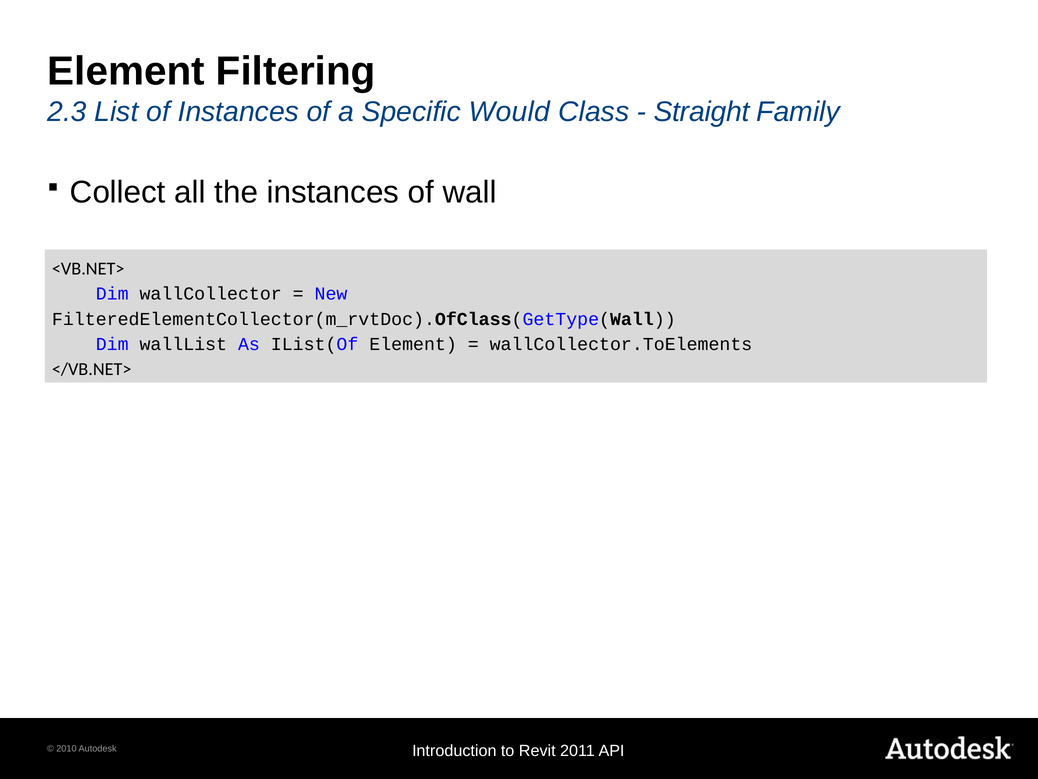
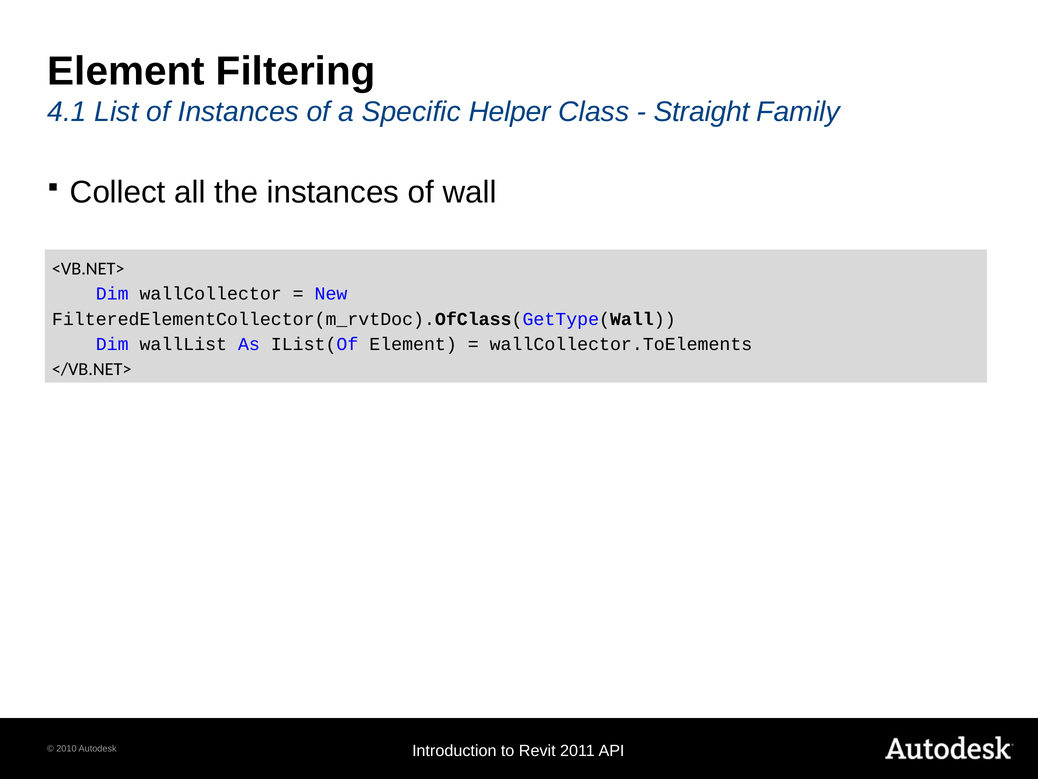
2.3: 2.3 -> 4.1 (67, 112)
Would: Would -> Helper (510, 112)
